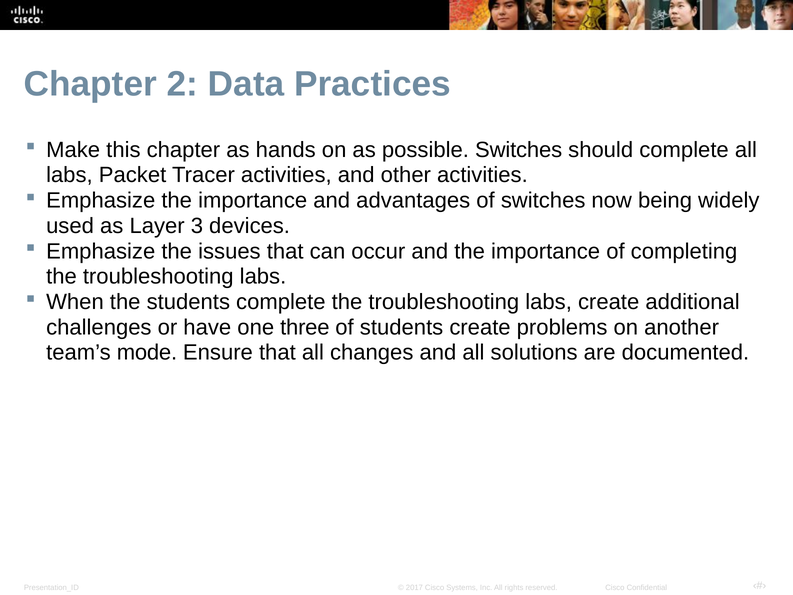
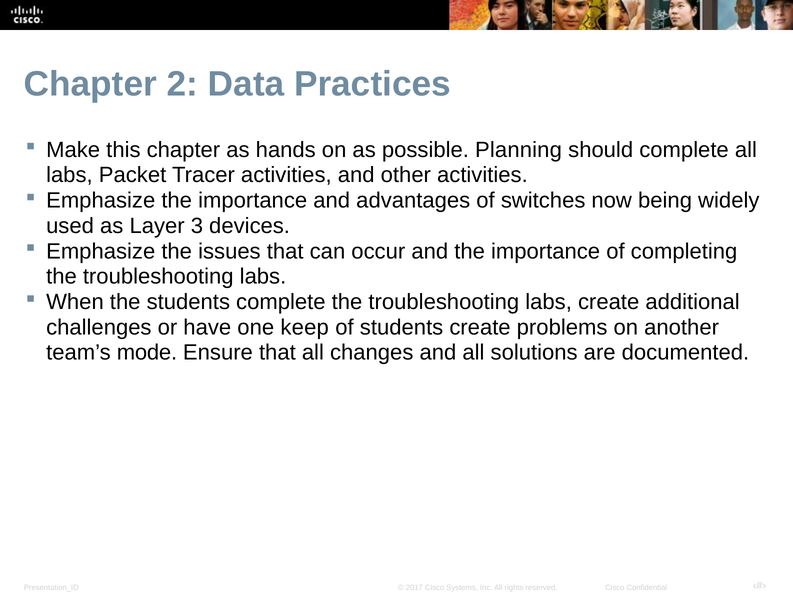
possible Switches: Switches -> Planning (519, 150)
three: three -> keep (305, 327)
